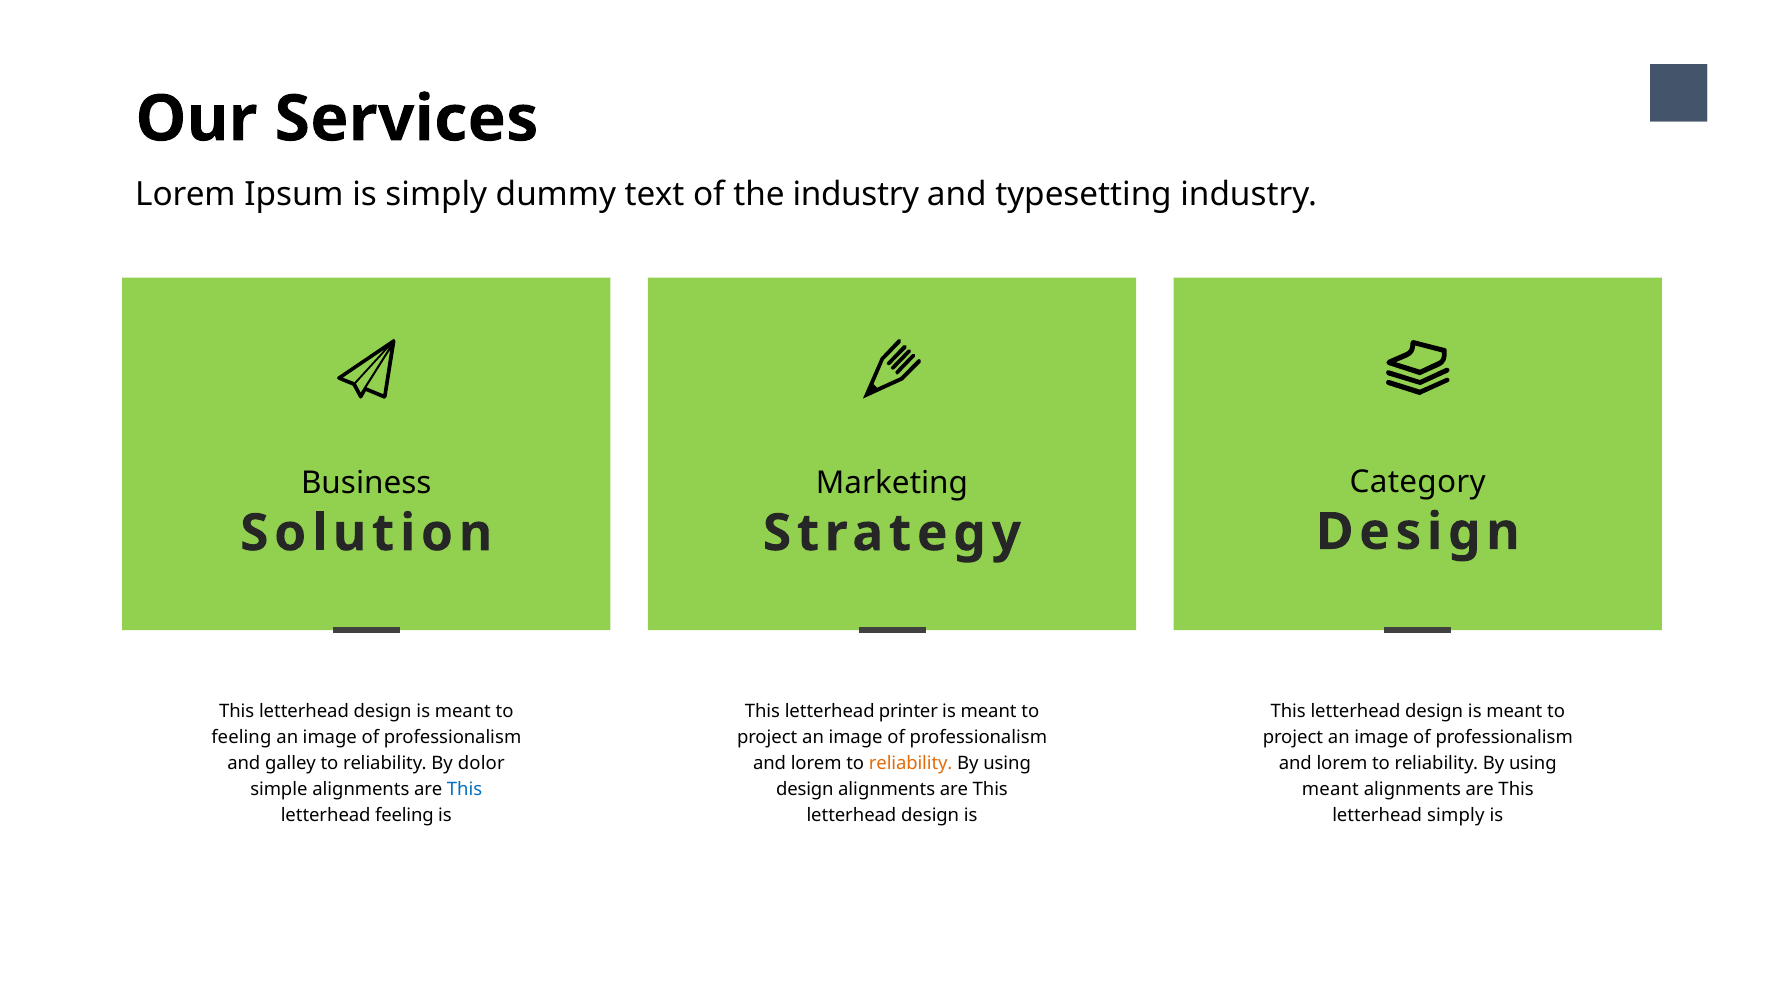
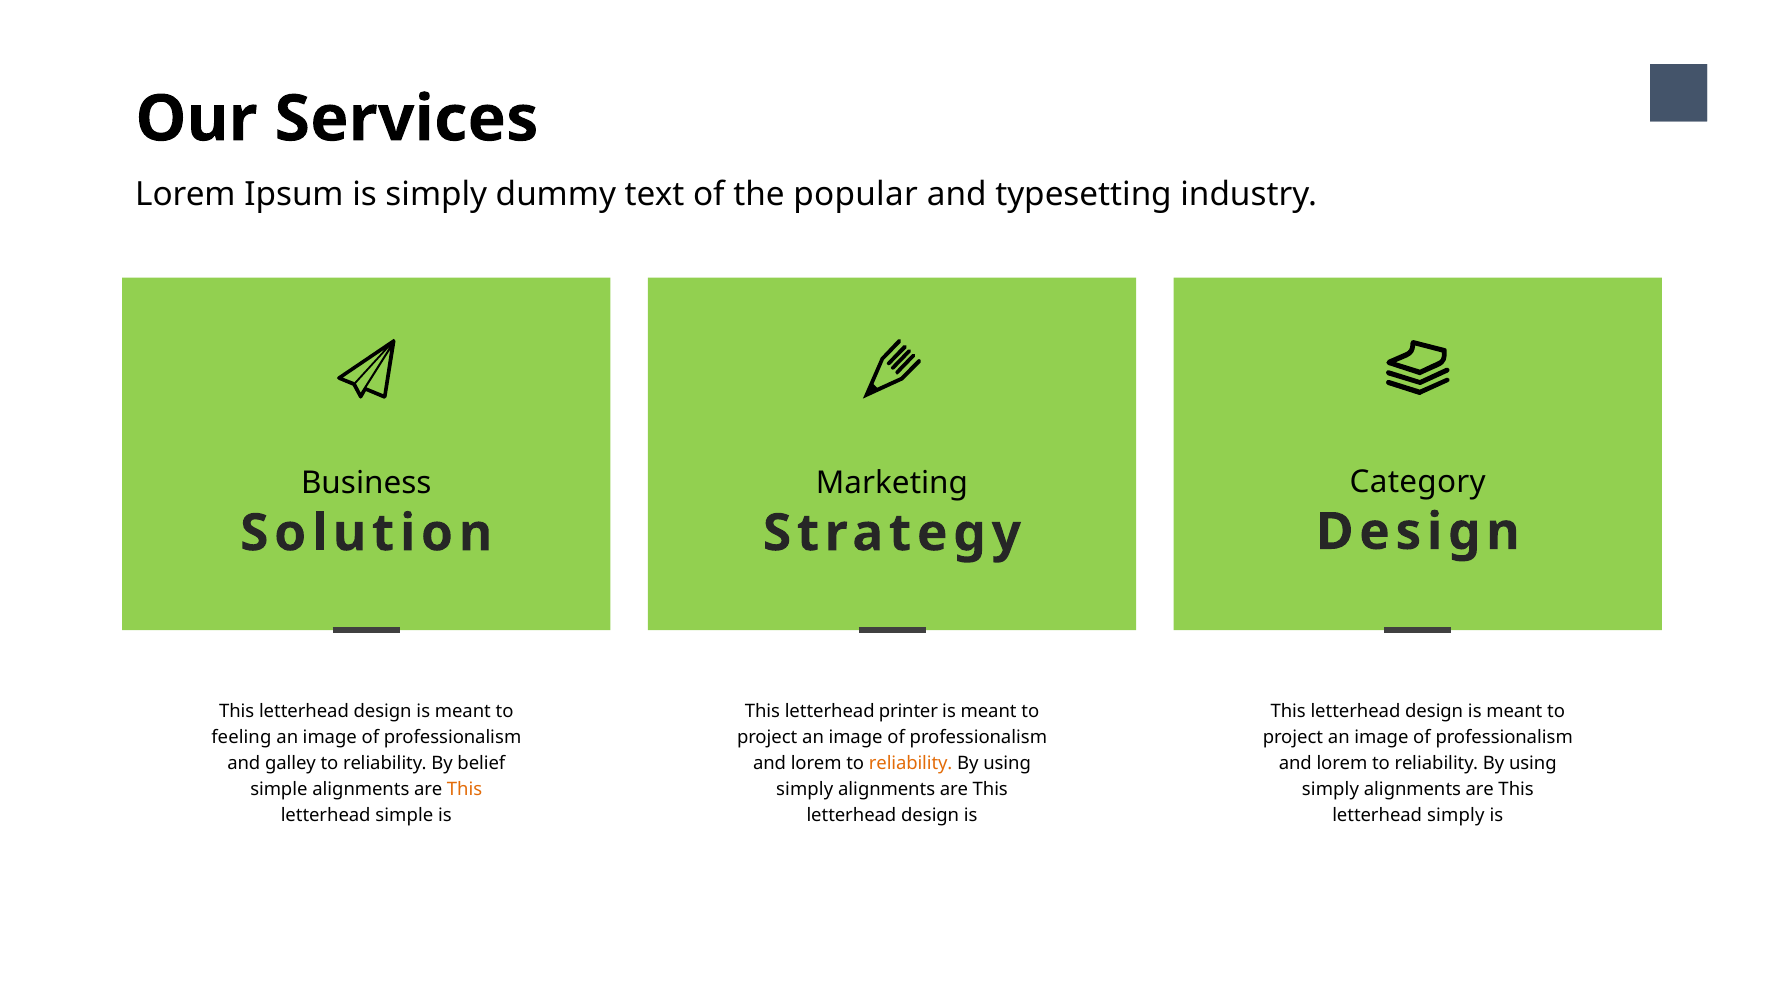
the industry: industry -> popular (856, 194)
dolor: dolor -> belief (481, 764)
This colour: blue -> orange (464, 789)
design: design -> simply (805, 789)
meant: meant -> simply (1330, 789)
letterhead feeling: feeling -> simple (404, 815)
